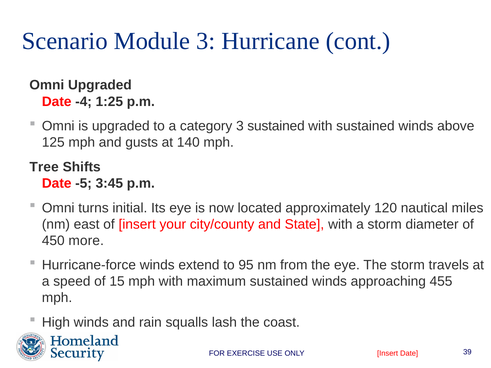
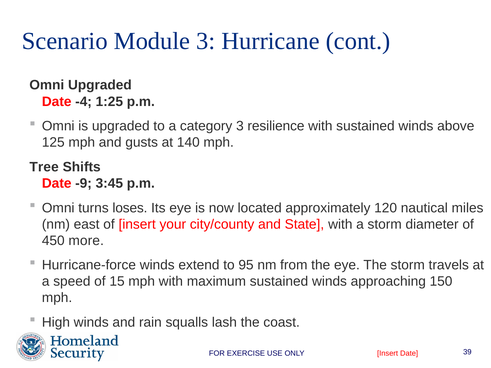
3 sustained: sustained -> resilience (276, 126)
-5: -5 -> -9 (84, 183)
initial: initial -> loses (130, 208)
455: 455 -> 150 (441, 282)
